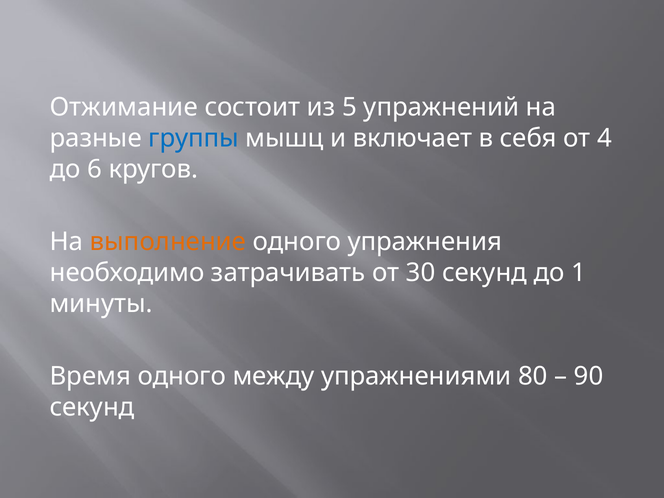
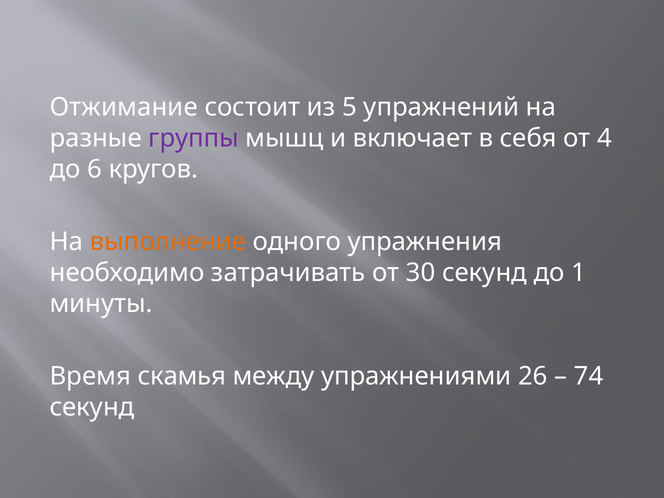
группы colour: blue -> purple (194, 138)
Время одного: одного -> скамья (182, 376)
80: 80 -> 26 (533, 376)
90: 90 -> 74 (589, 376)
